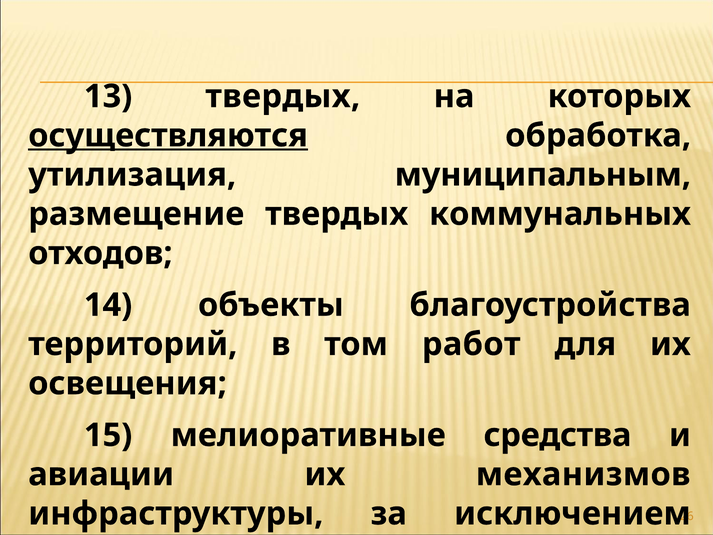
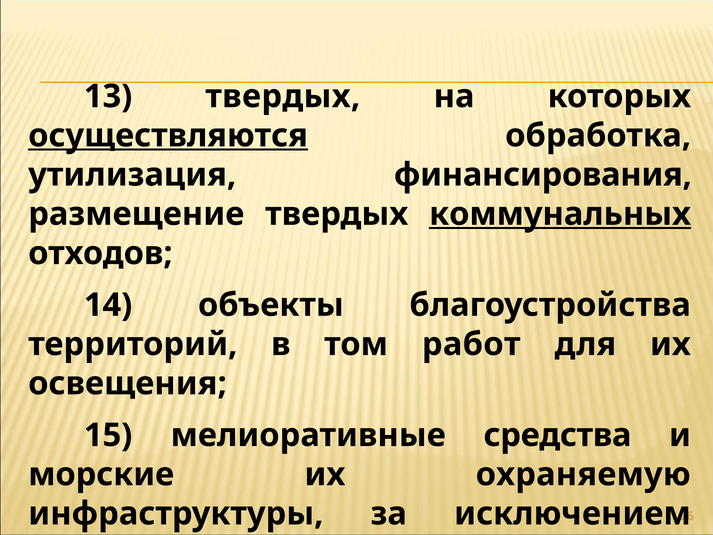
муниципальным: муниципальным -> финансирования (543, 175)
коммунальных underline: none -> present (560, 214)
авиации: авиации -> морские (101, 474)
механизмов: механизмов -> охраняемую (583, 474)
